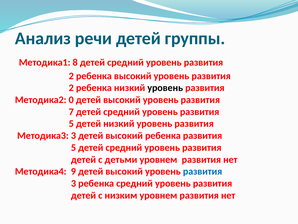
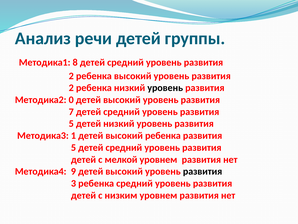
Методика3 3: 3 -> 1 (73, 135)
детьми: детьми -> мелкой (121, 159)
развития colour: blue -> black (203, 171)
